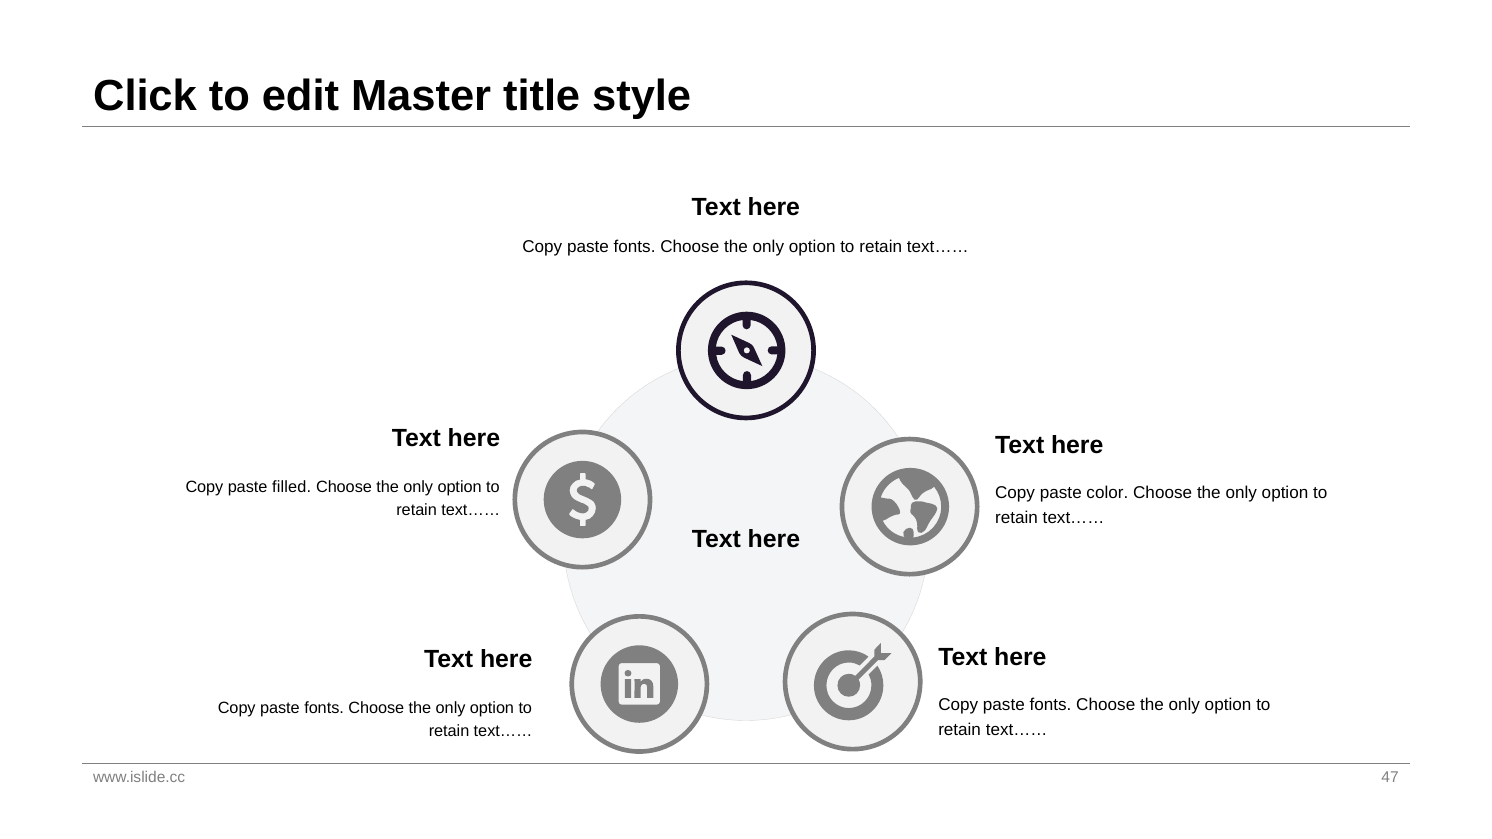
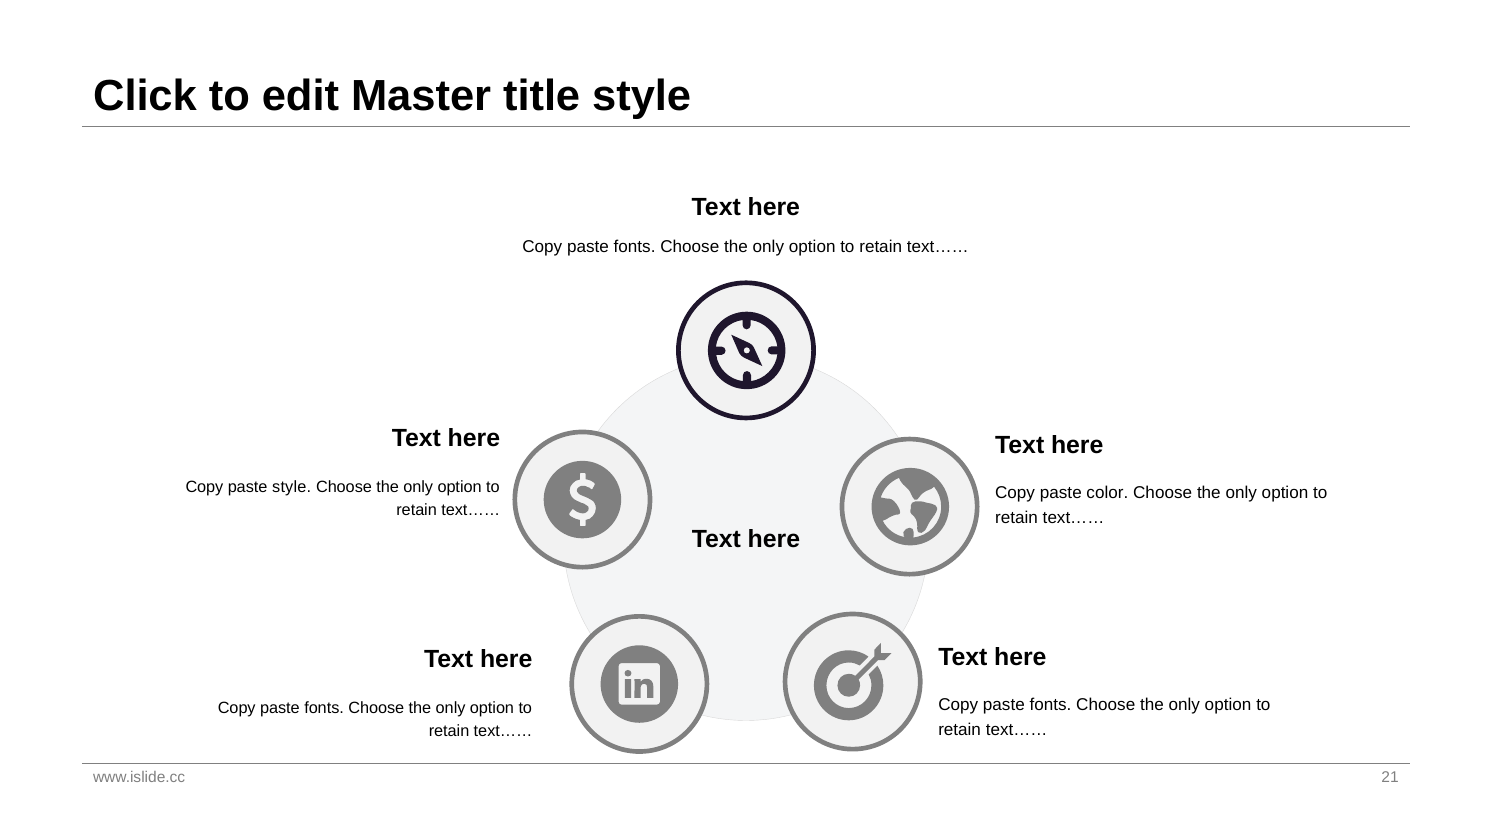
paste filled: filled -> style (292, 487)
47: 47 -> 21 (1390, 777)
